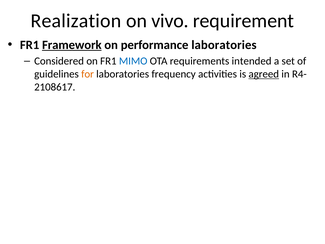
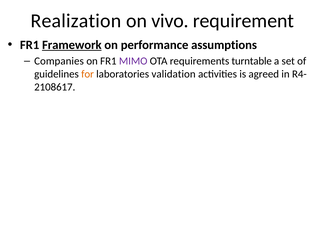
performance laboratories: laboratories -> assumptions (224, 45)
Considered: Considered -> Companies (59, 61)
MIMO colour: blue -> purple (133, 61)
intended: intended -> turntable (252, 61)
frequency: frequency -> validation (174, 74)
agreed underline: present -> none (264, 74)
